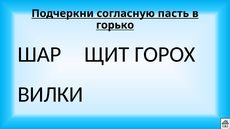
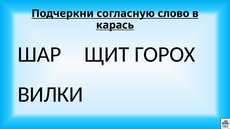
пасть: пасть -> слово (173, 14)
горько: горько -> карась (115, 25)
